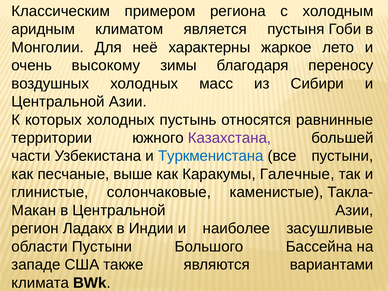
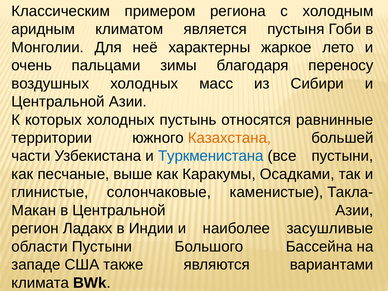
высокому: высокому -> пальцами (106, 65)
Казахстана colour: purple -> orange (229, 138)
Галечные: Галечные -> Осадками (297, 174)
